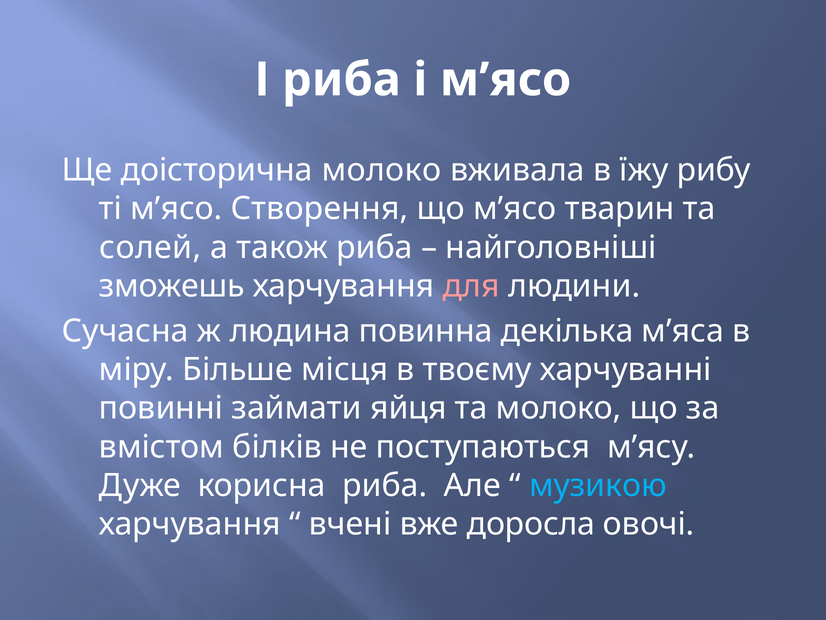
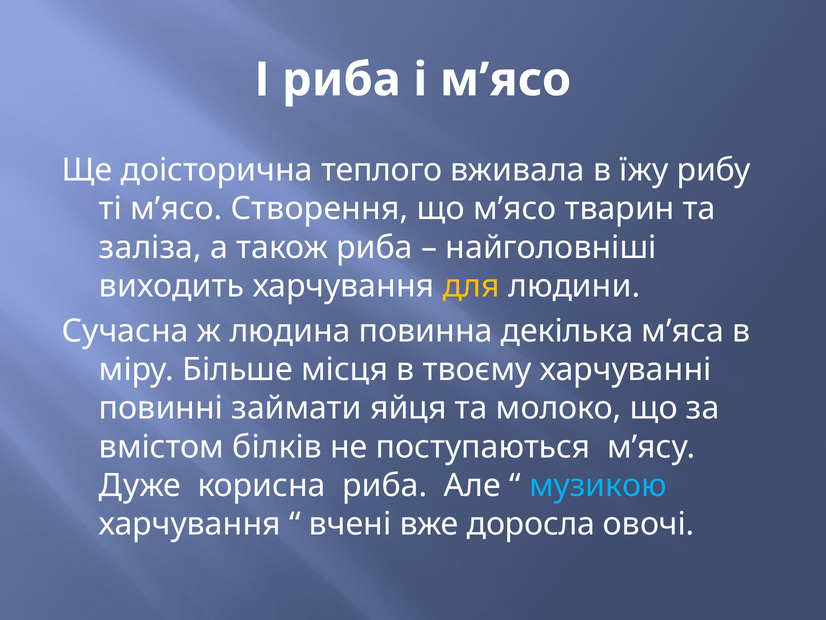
доісторична молоко: молоко -> теплого (382, 170)
солей: солей -> заліза (150, 247)
зможешь: зможешь -> виходить (172, 286)
для colour: pink -> yellow (471, 286)
